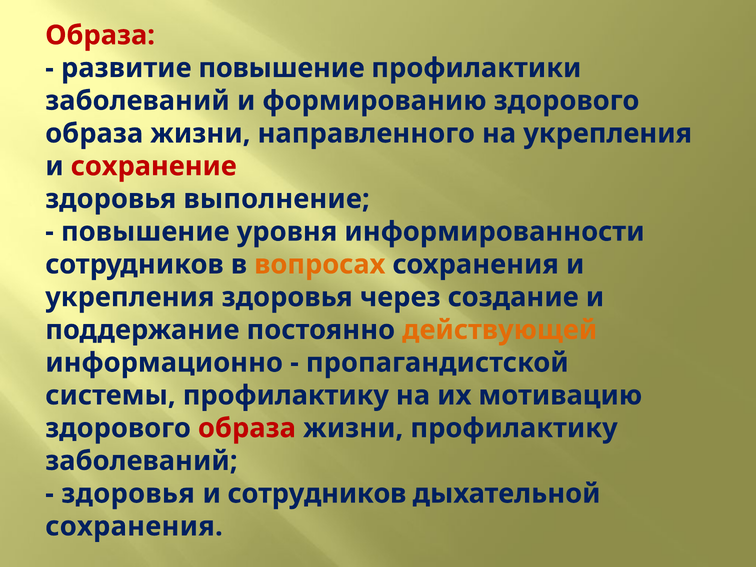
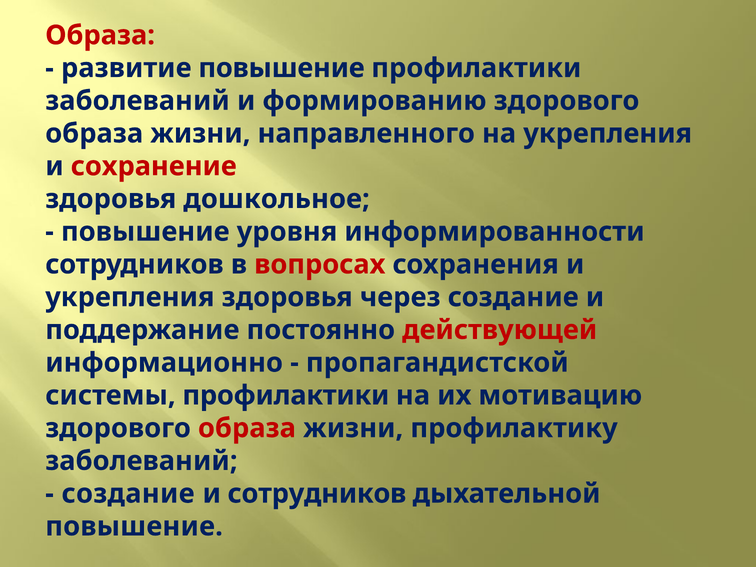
выполнение: выполнение -> дошкольное (277, 199)
вопросах colour: orange -> red (320, 264)
действующей colour: orange -> red (500, 330)
системы профилактику: профилактику -> профилактики (286, 395)
здоровья: здоровья -> создание (128, 494)
сохранения: сохранения -> повышение (134, 526)
